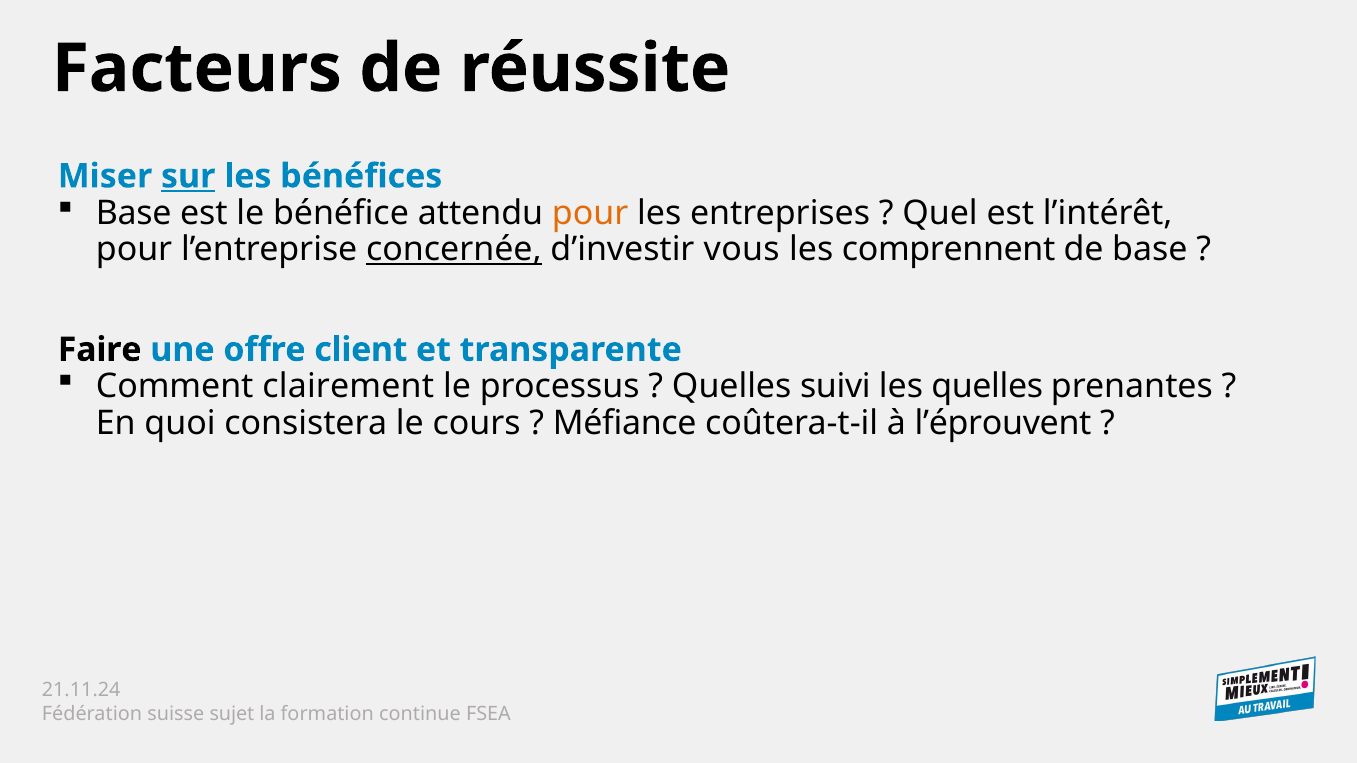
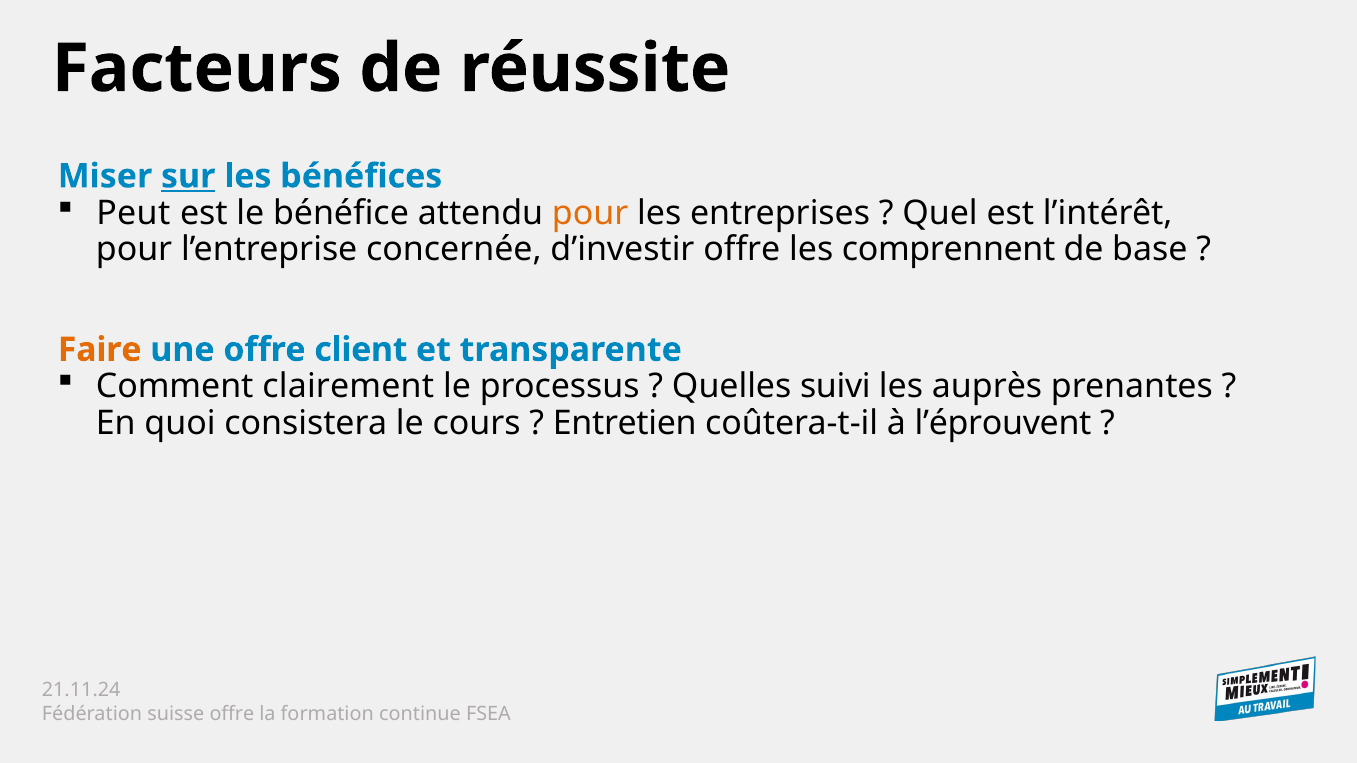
Base: Base -> Peut (133, 213)
concernée underline: present -> none (454, 250)
d’investir vous: vous -> offre (742, 250)
Faire colour: black -> orange (100, 350)
les quelles: quelles -> auprès (987, 386)
Méfiance: Méfiance -> Entretien (625, 423)
sujet: sujet -> offre (232, 714)
